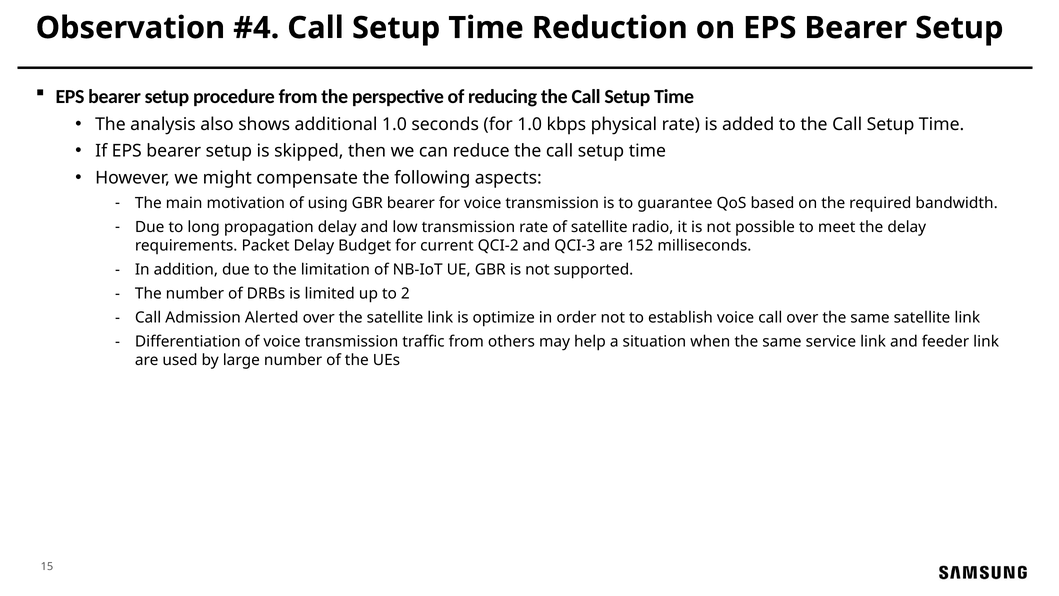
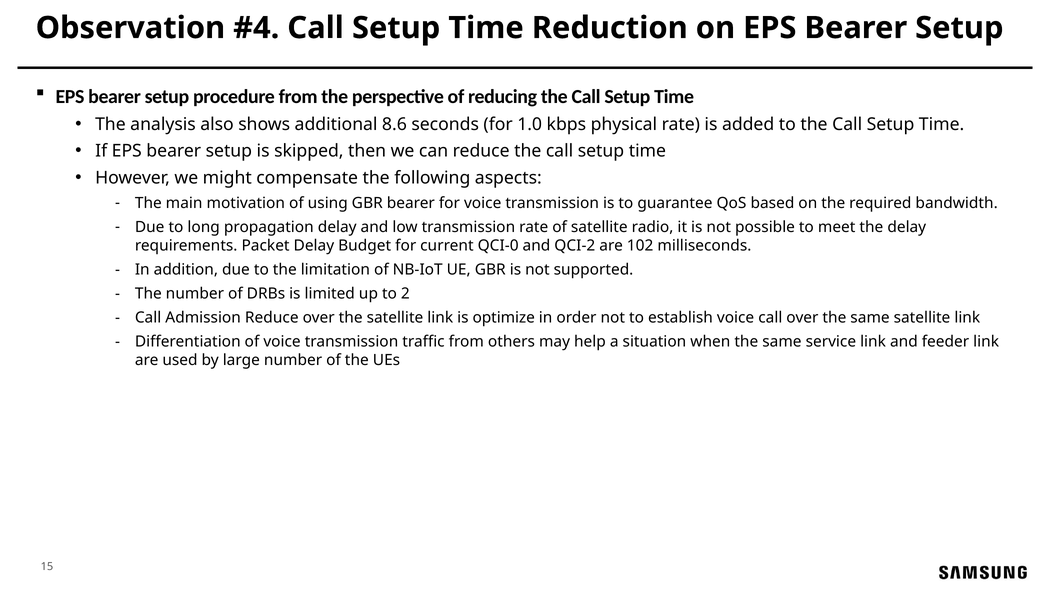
additional 1.0: 1.0 -> 8.6 (394, 124)
QCI-2: QCI-2 -> QCI-0 (498, 245)
QCI-3: QCI-3 -> QCI-2 (575, 245)
152: 152 -> 102 (640, 245)
Admission Alerted: Alerted -> Reduce (272, 318)
